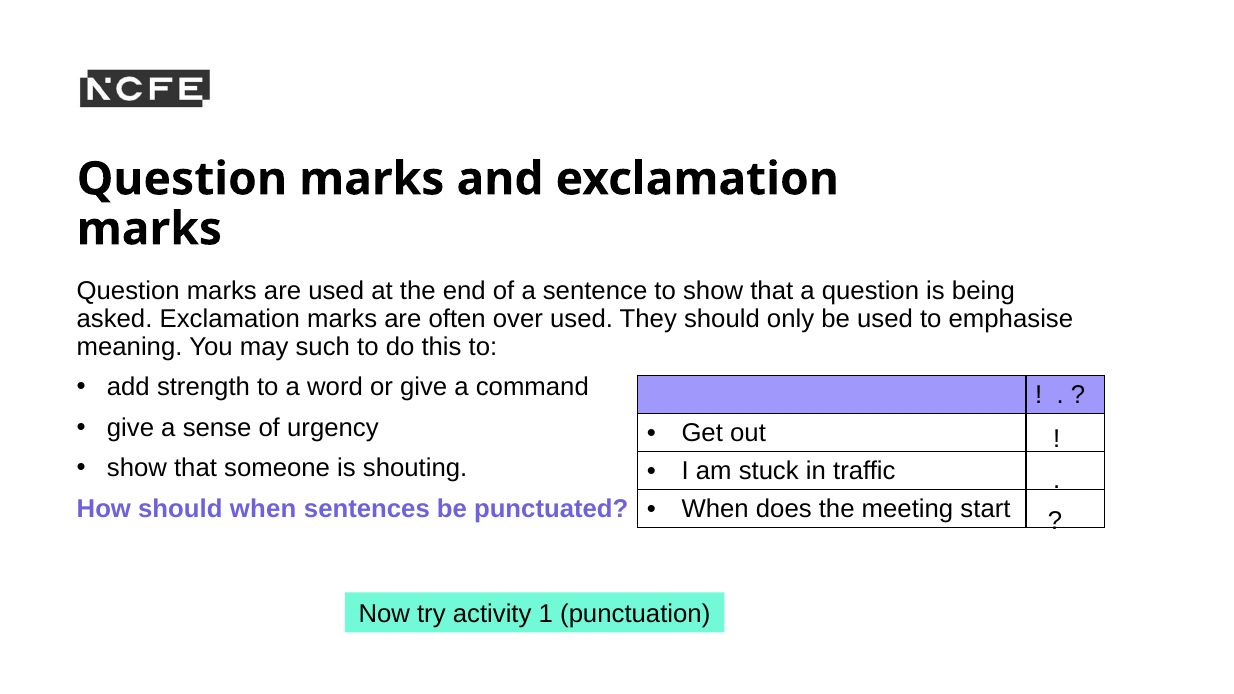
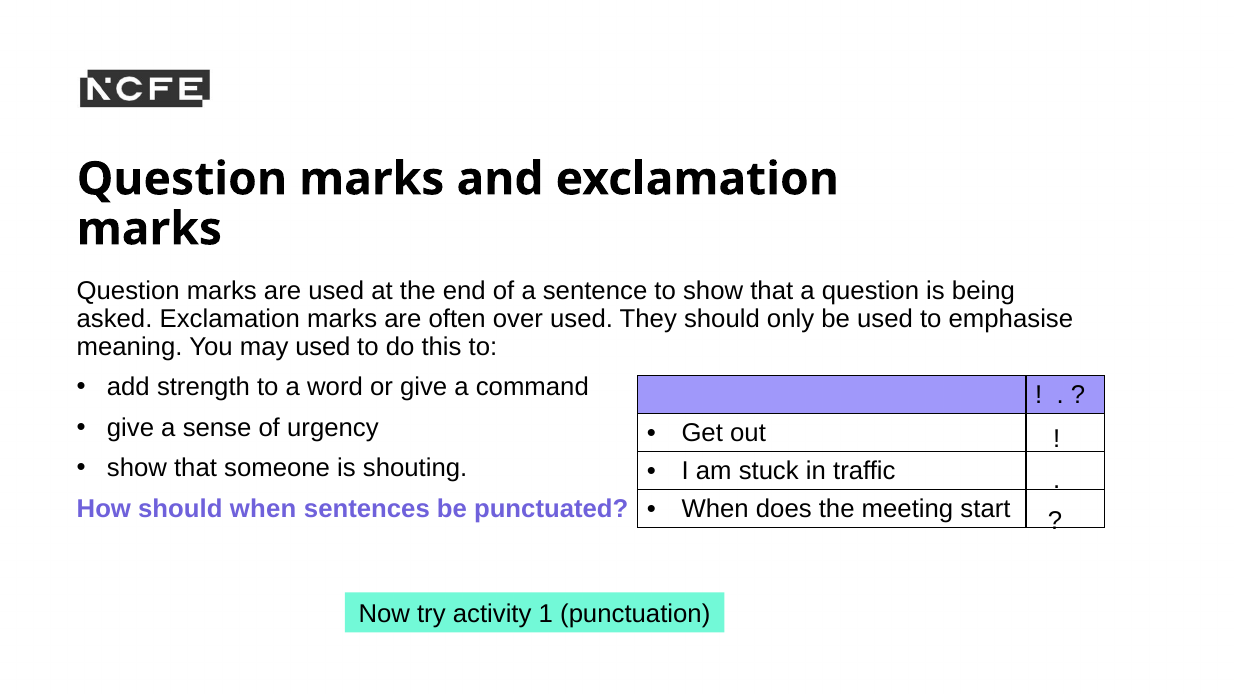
may such: such -> used (323, 347)
